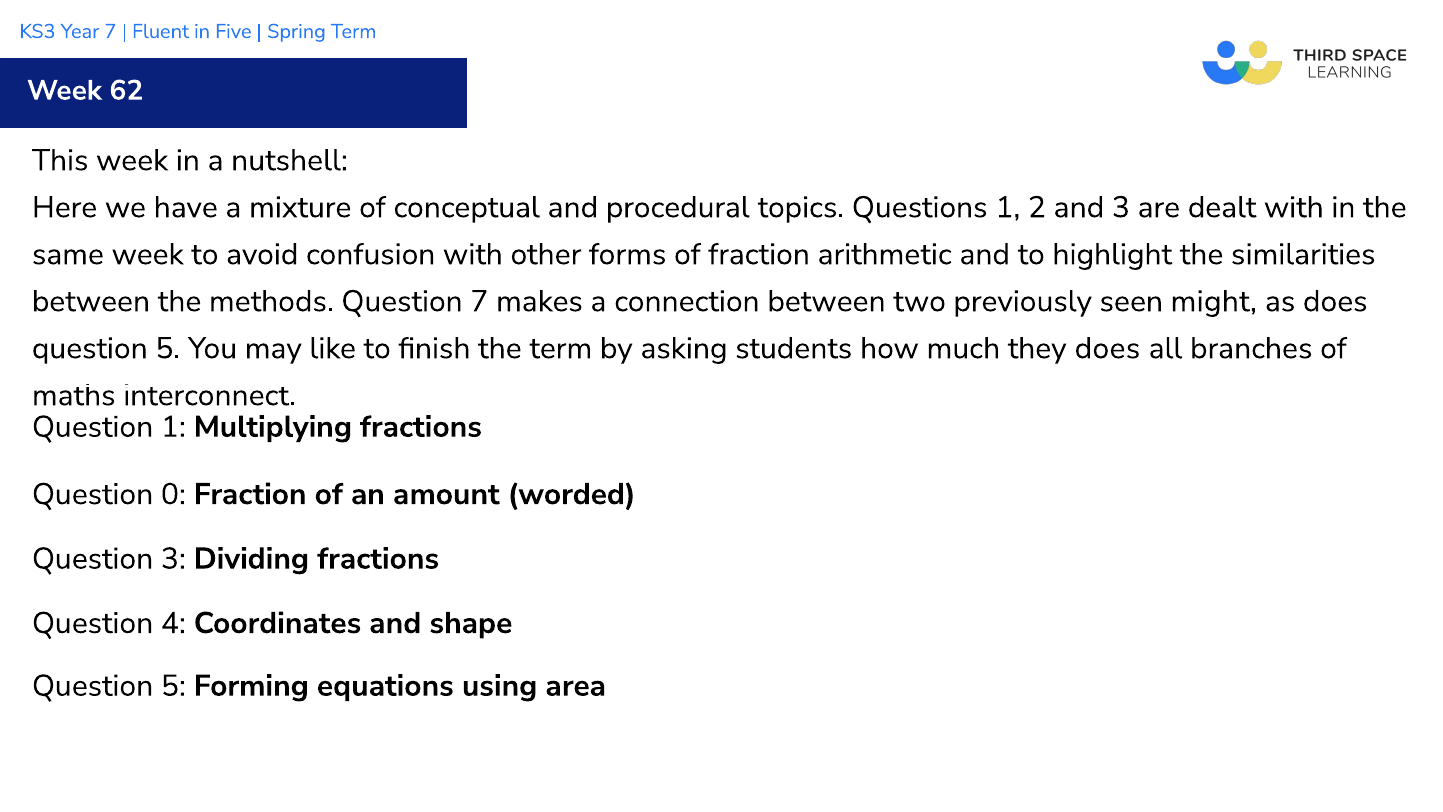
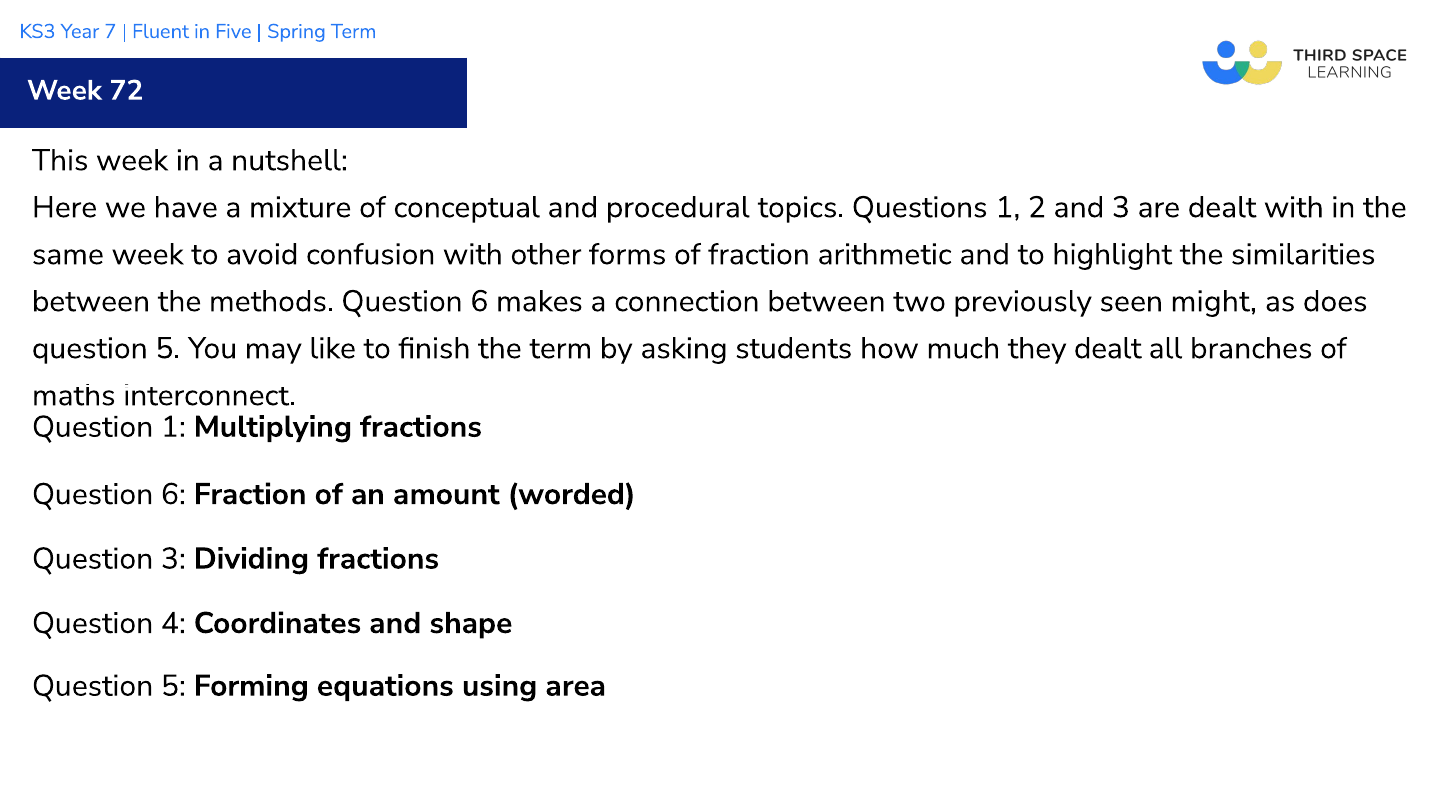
62: 62 -> 72 (126, 90)
methods Question 7: 7 -> 6 (479, 301)
they does: does -> dealt (1108, 348)
0: 0 -> 6 (173, 494)
